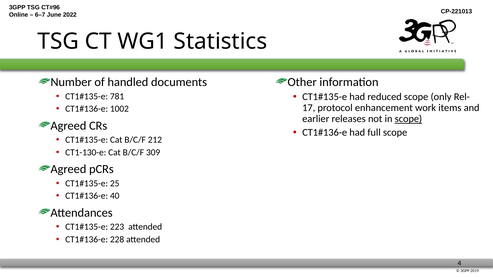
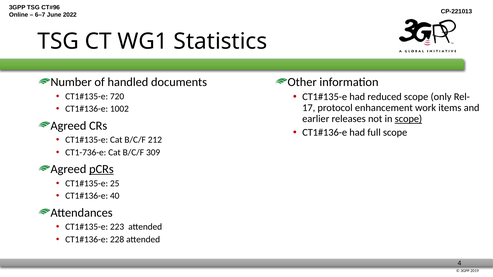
781: 781 -> 720 (117, 96)
CT1-130-e: CT1-130-e -> CT1-736-e (86, 153)
pCRs underline: none -> present (101, 169)
